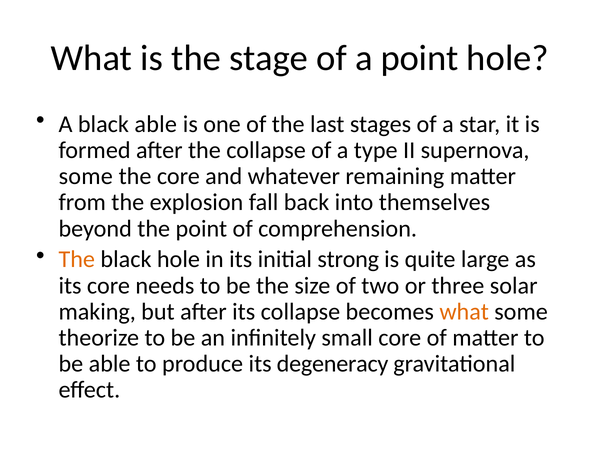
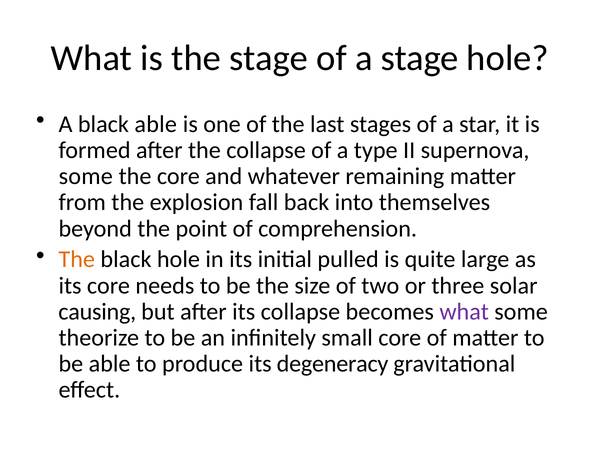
a point: point -> stage (420, 58)
strong: strong -> pulled (348, 259)
making: making -> causing (97, 312)
what colour: orange -> purple (464, 312)
